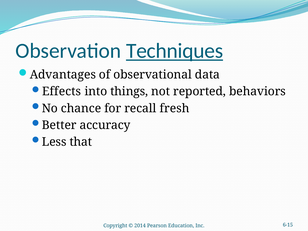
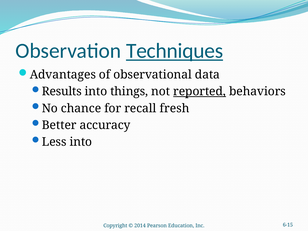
Effects: Effects -> Results (62, 92)
reported underline: none -> present (200, 92)
Less that: that -> into (81, 142)
